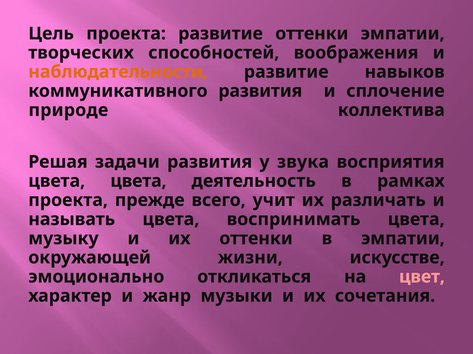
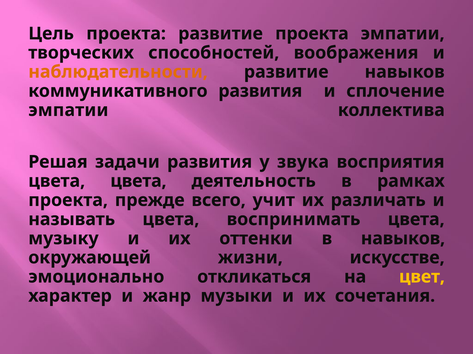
развитие оттенки: оттенки -> проекта (312, 34)
природе: природе -> эмпатии (68, 110)
в эмпатии: эмпатии -> навыков (403, 239)
цвет colour: pink -> yellow (422, 277)
